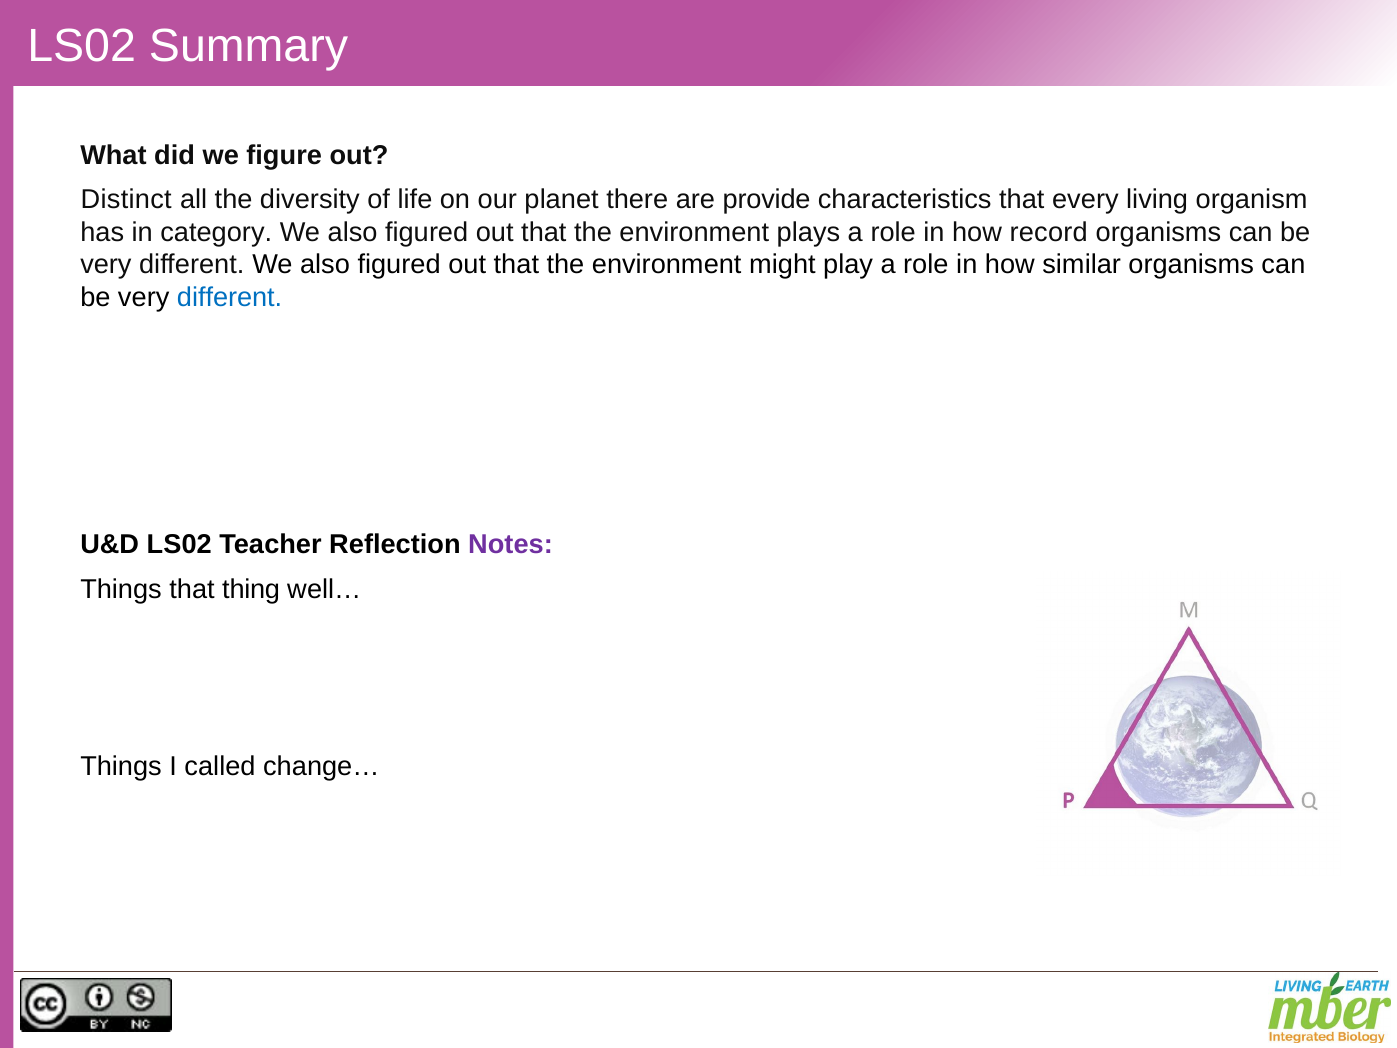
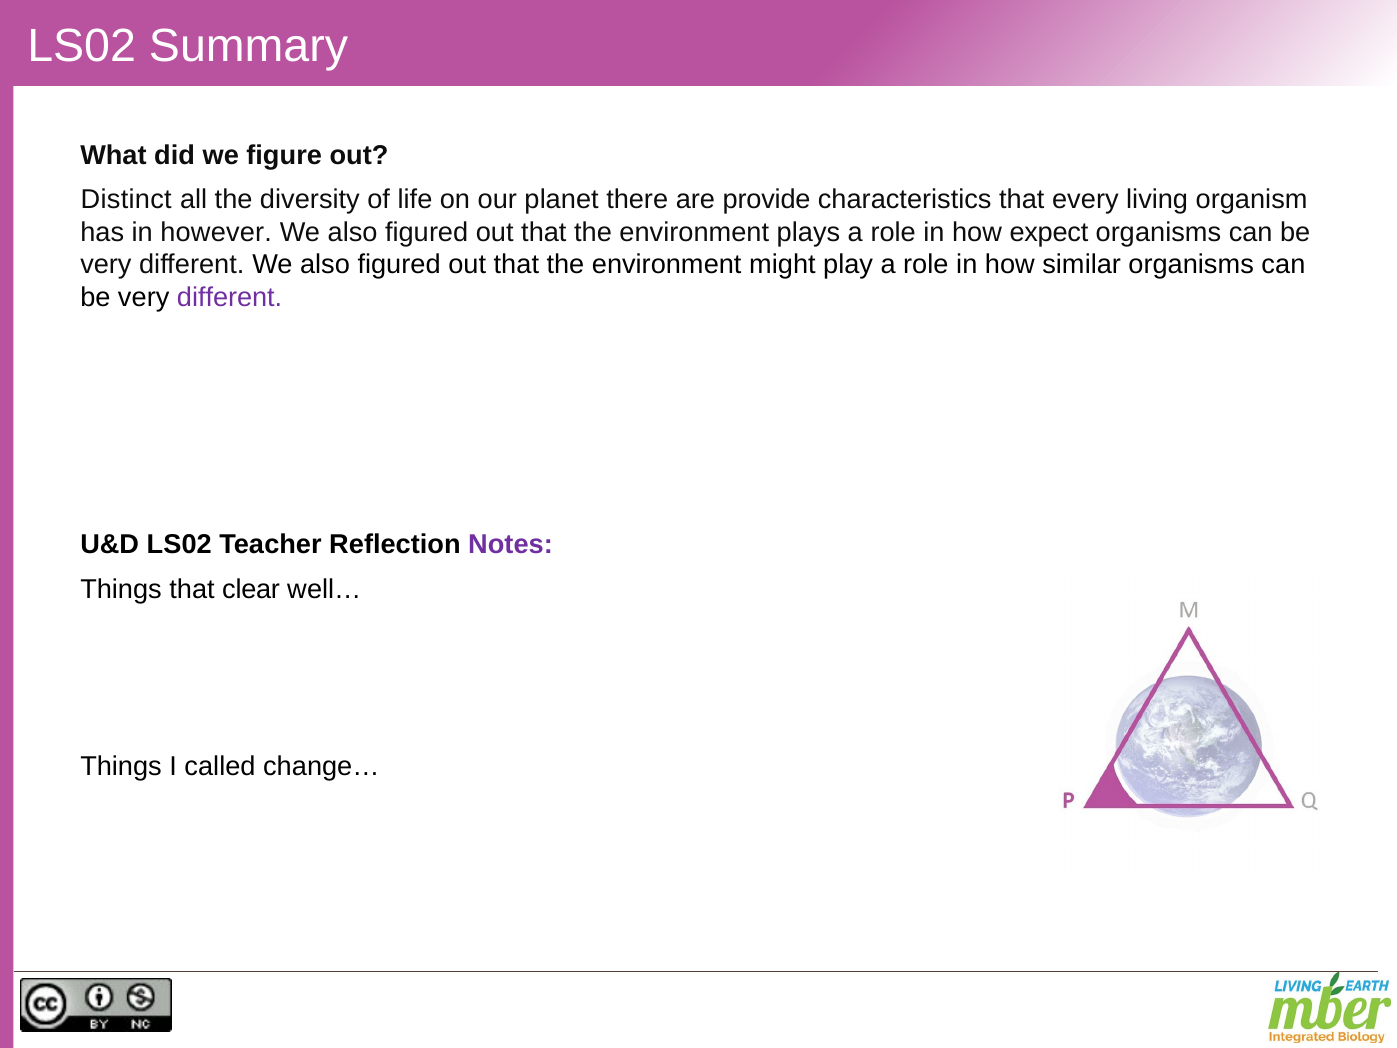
category: category -> however (216, 232)
record: record -> expect (1049, 232)
different colour: blue -> purple (230, 297)
thing: thing -> clear (251, 589)
